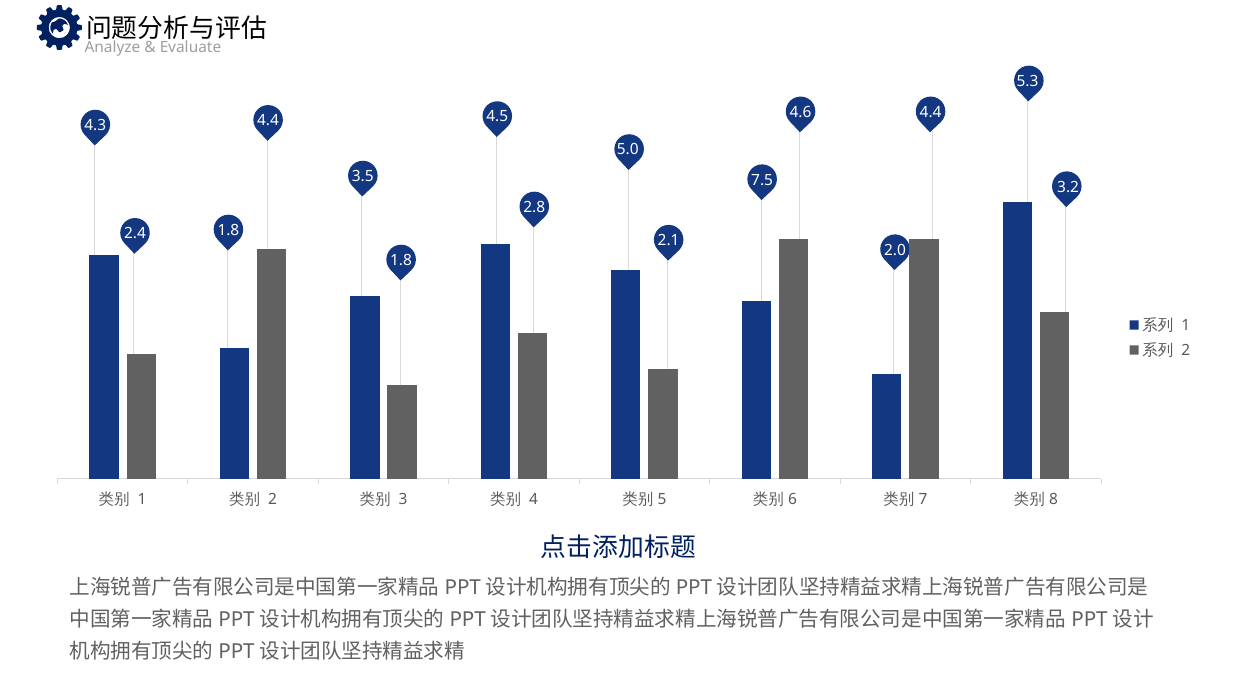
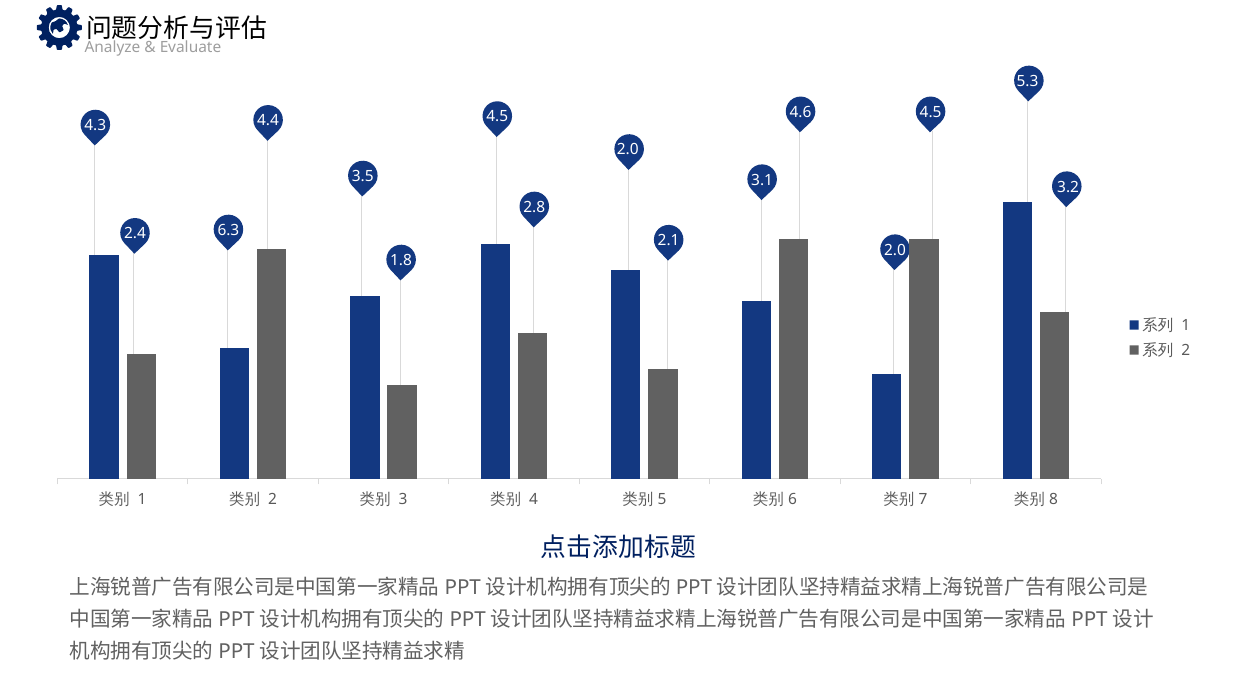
4.4: 4.4 -> 4.5 (931, 112)
5.0: 5.0 -> 2.0 (628, 150)
7.5: 7.5 -> 3.1 (762, 180)
2.4 1.8: 1.8 -> 6.3 (228, 230)
